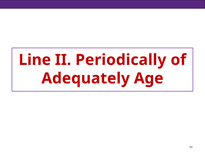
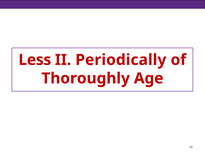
Line: Line -> Less (35, 60)
Adequately: Adequately -> Thoroughly (86, 78)
